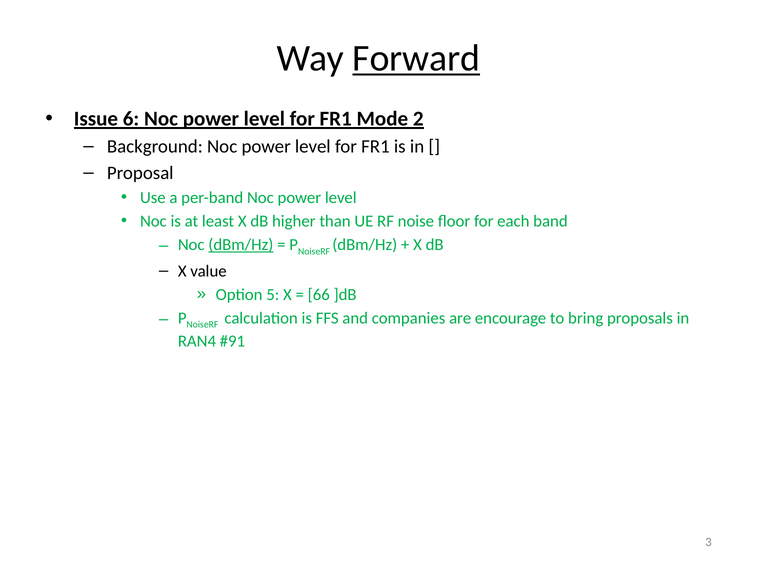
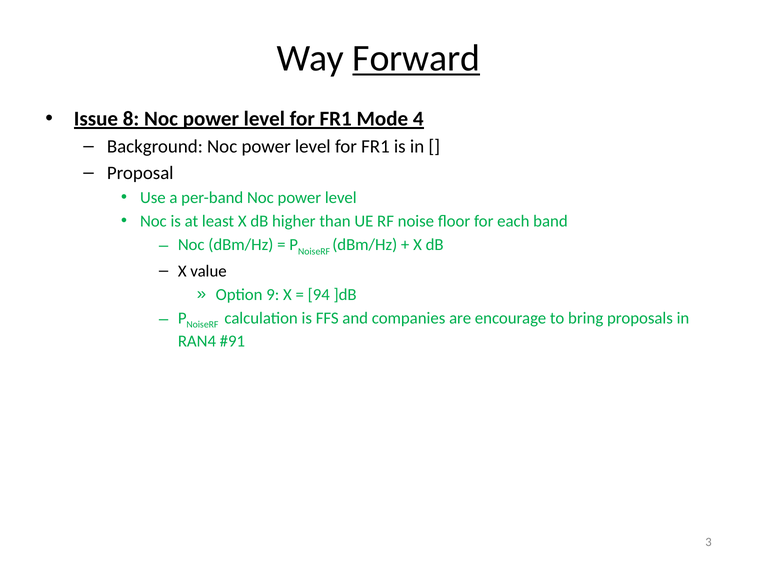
6: 6 -> 8 (131, 119)
2: 2 -> 4 (418, 119)
dBm/Hz underline: present -> none (241, 245)
5: 5 -> 9 (273, 295)
66: 66 -> 94 (319, 295)
